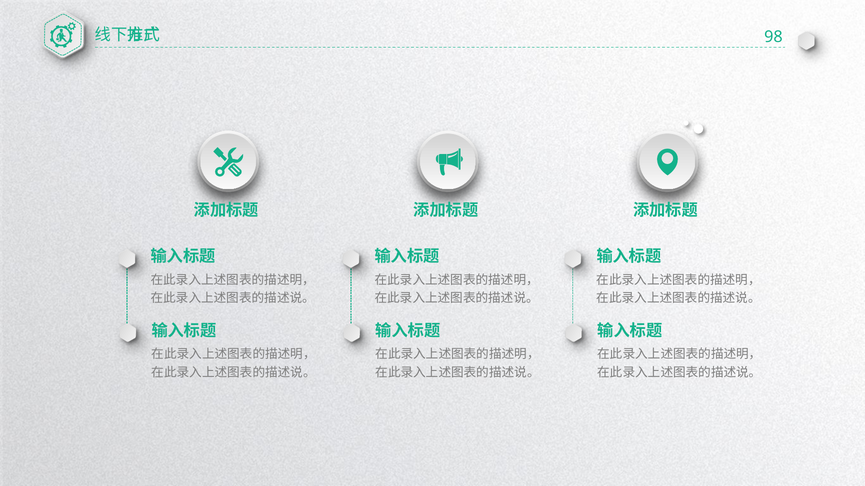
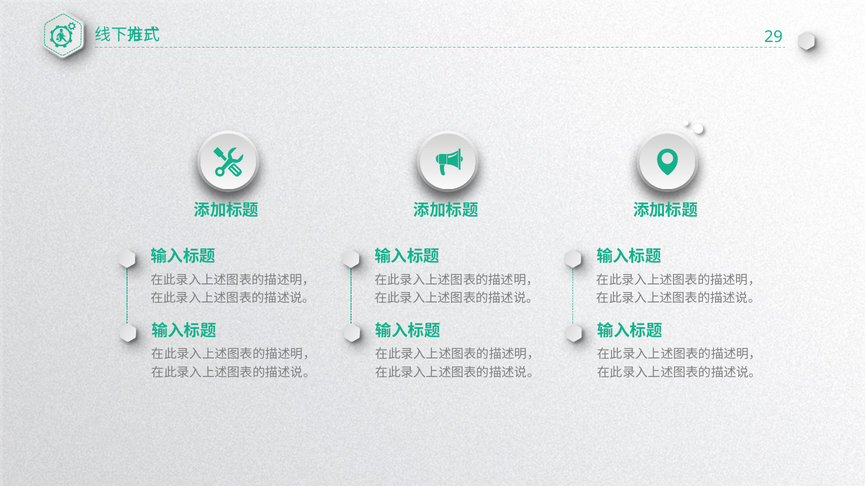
98: 98 -> 29 (773, 37)
